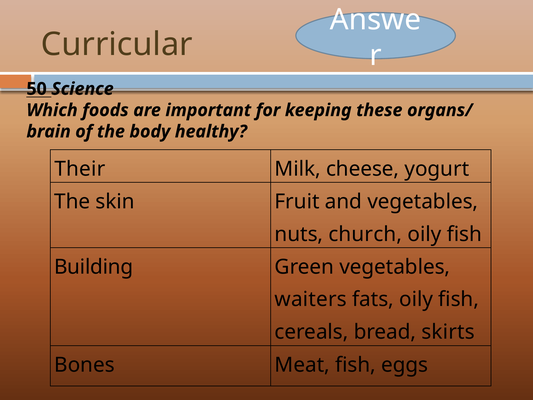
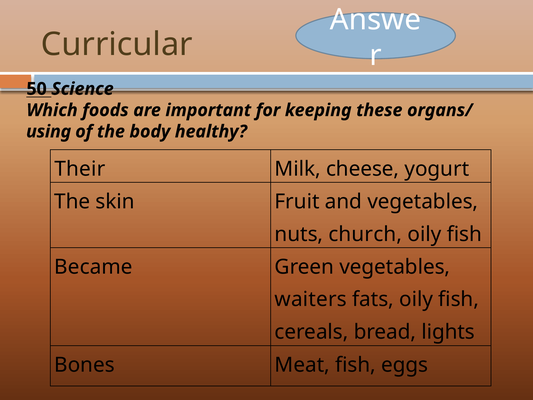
brain: brain -> using (49, 131)
Building: Building -> Became (93, 267)
skirts: skirts -> lights (448, 332)
